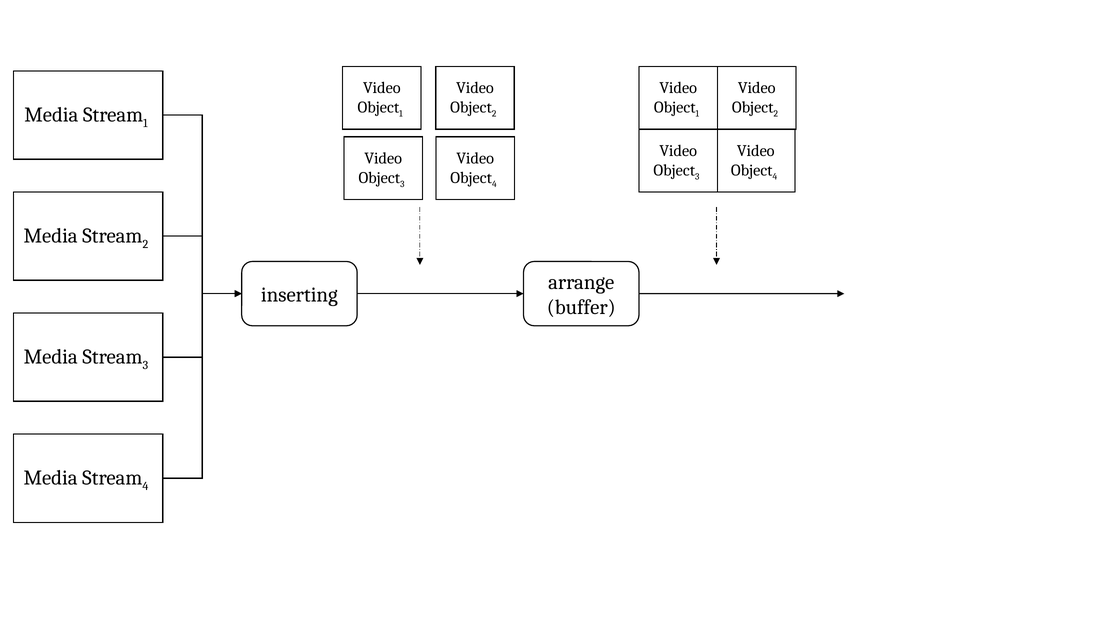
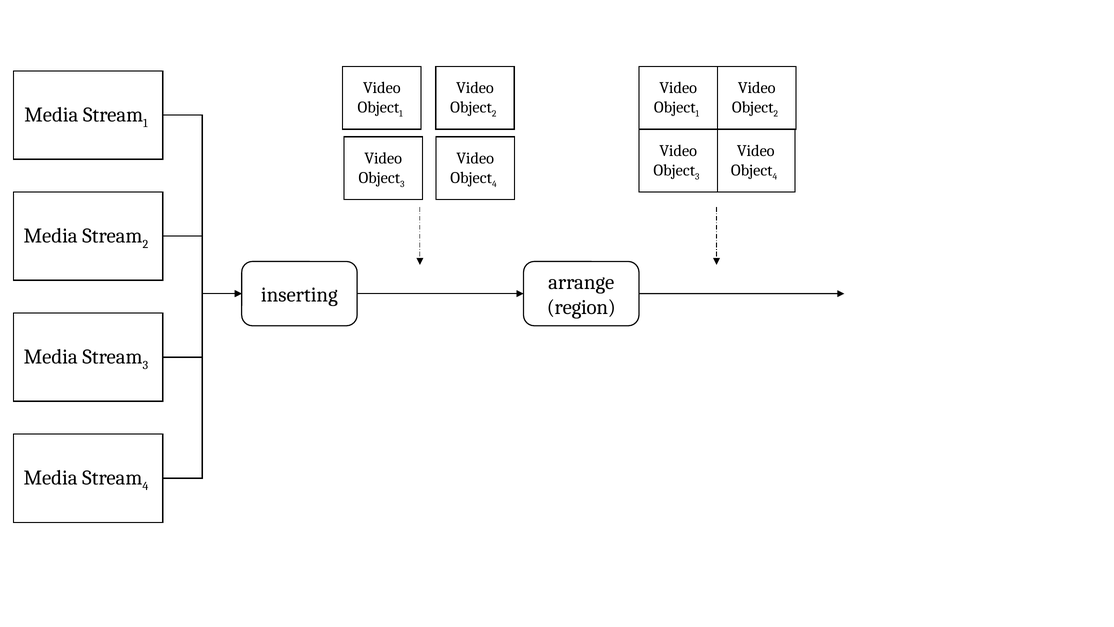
buffer: buffer -> region (581, 307)
